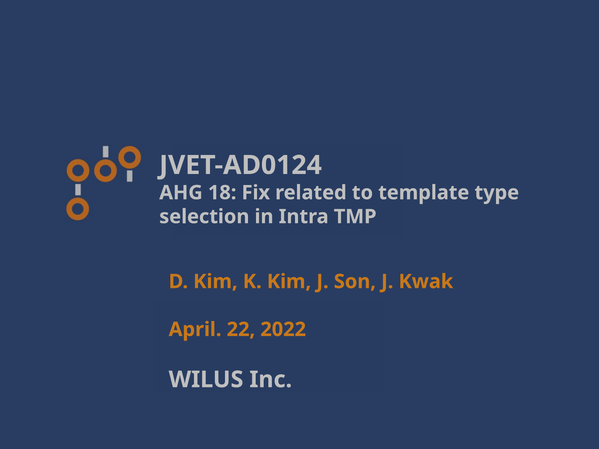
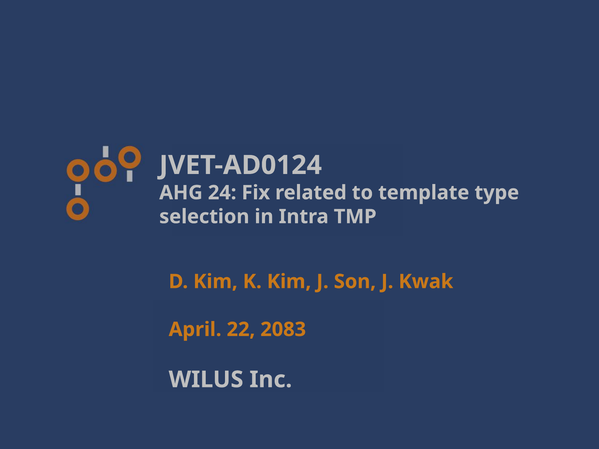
18: 18 -> 24 (222, 193)
2022: 2022 -> 2083 (283, 330)
